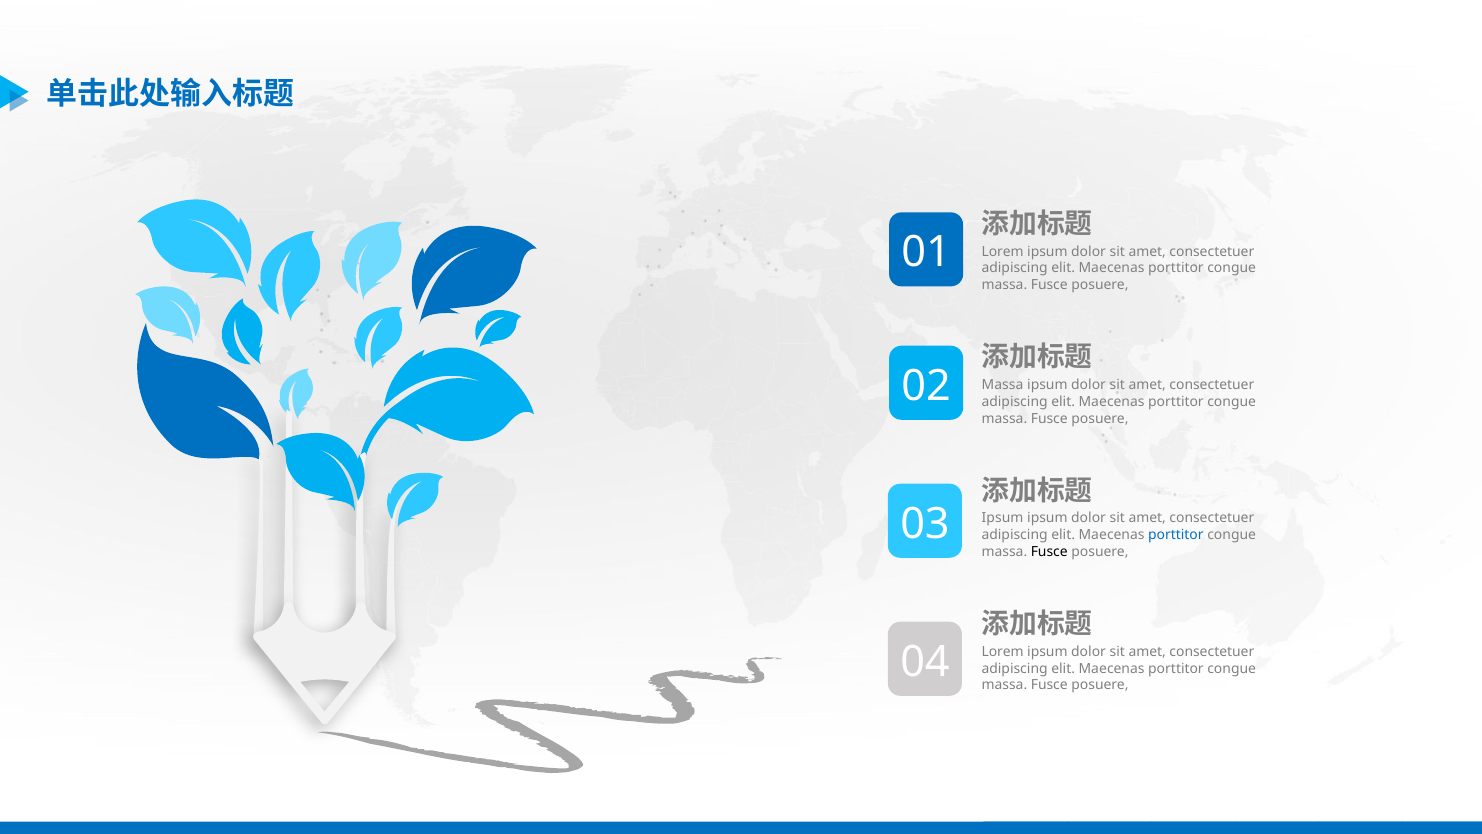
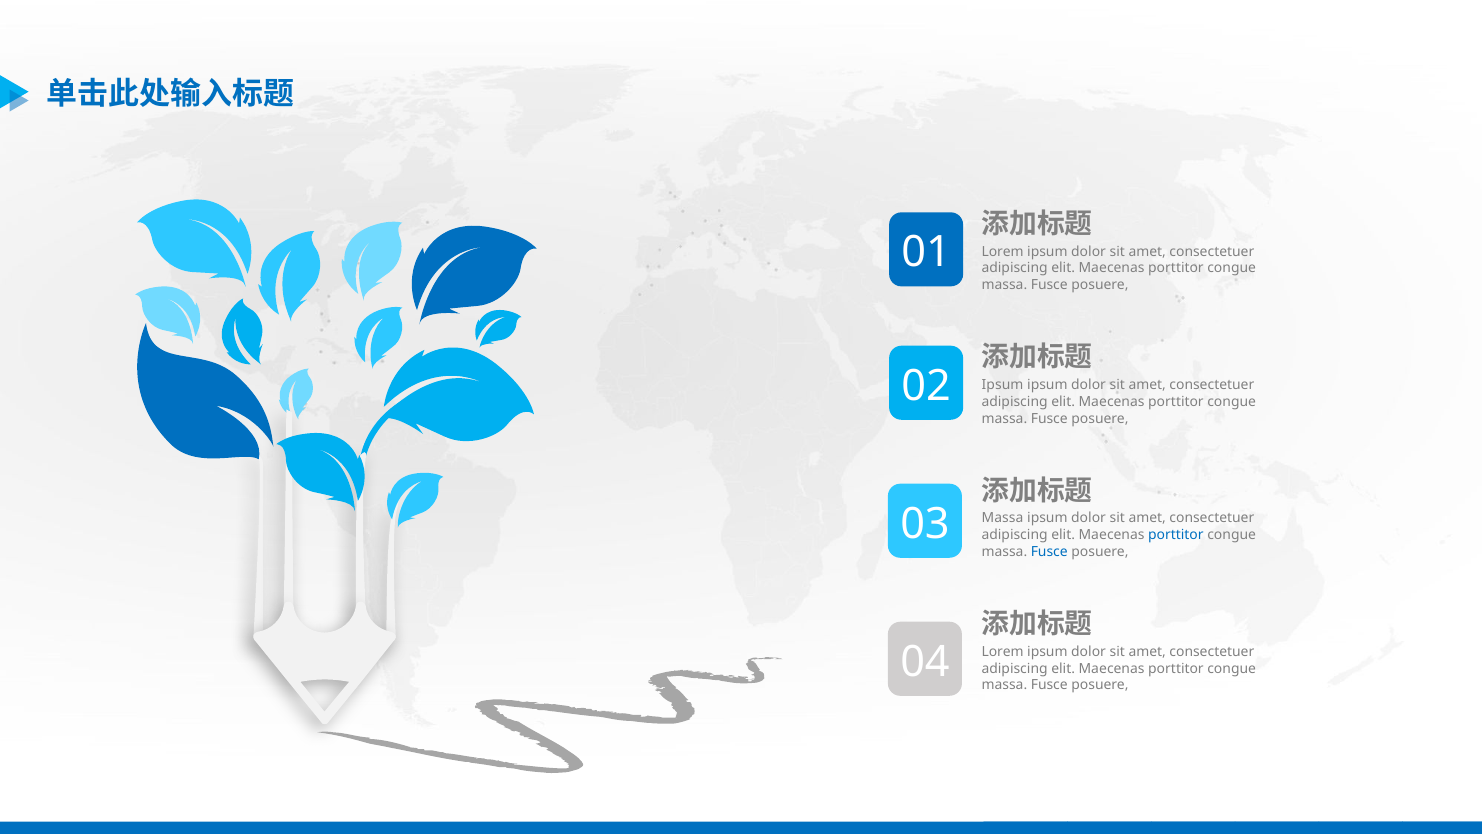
Massa: Massa -> Ipsum (1003, 385)
Ipsum: Ipsum -> Massa (1003, 518)
Fusce colour: black -> blue (1049, 552)
